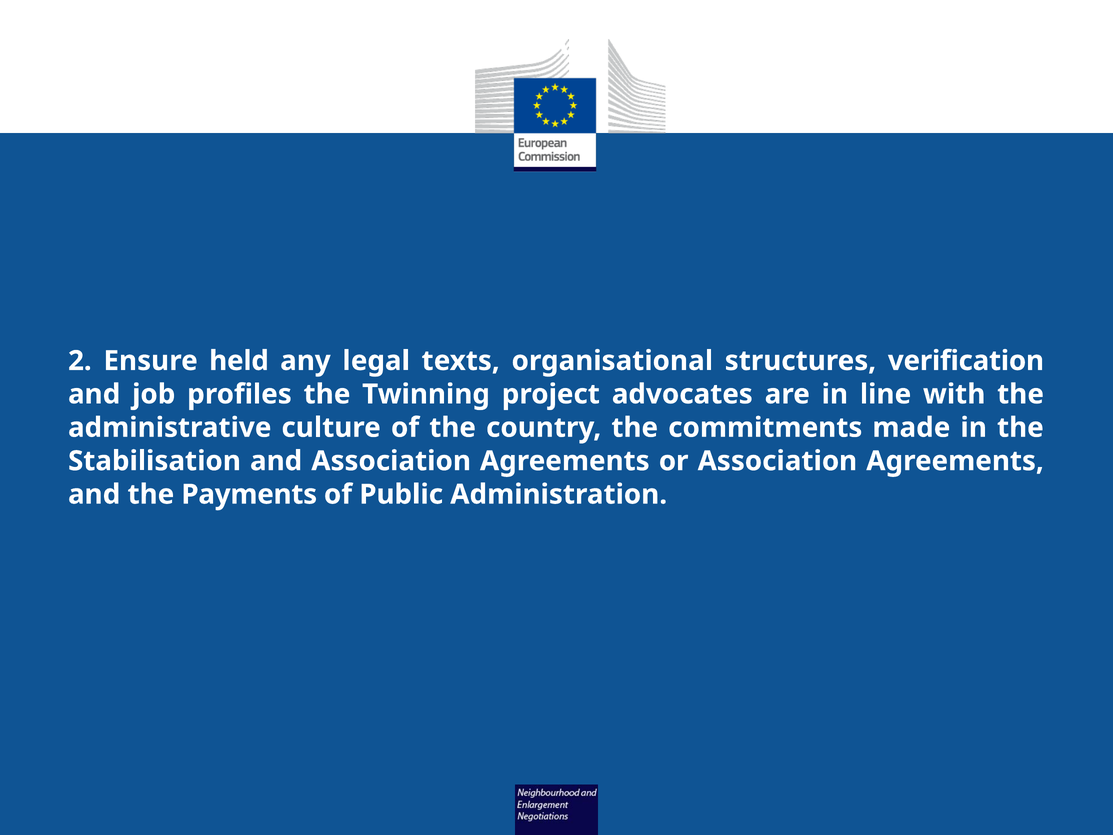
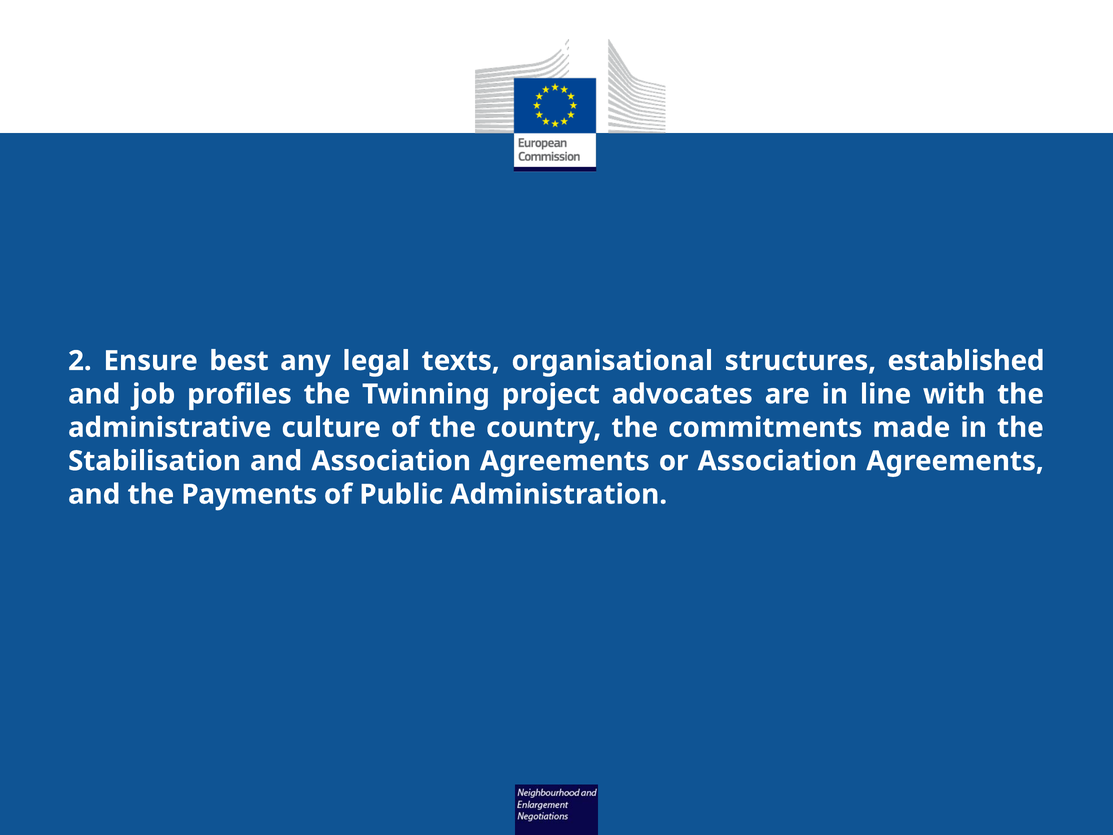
held: held -> best (239, 361)
verification: verification -> established (966, 361)
